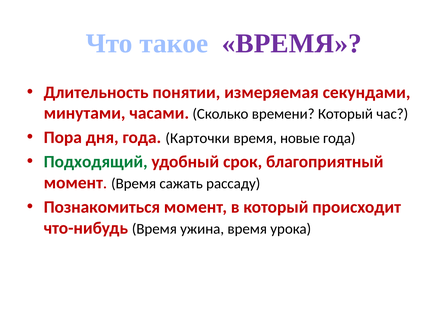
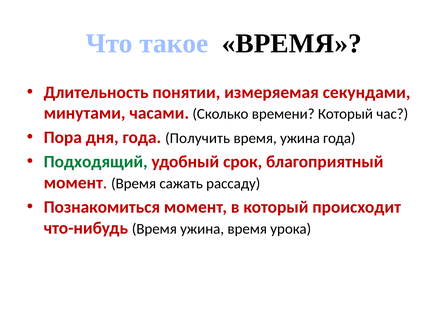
ВРЕМЯ colour: purple -> black (292, 43)
Карточки: Карточки -> Получить (198, 138)
новые: новые -> ужина (300, 138)
